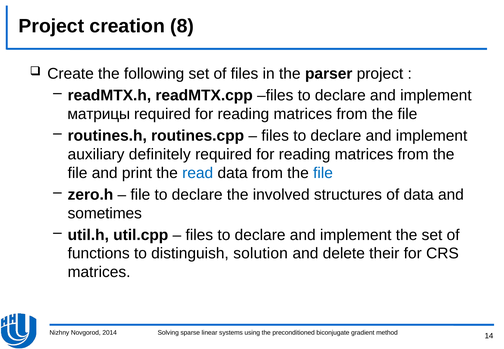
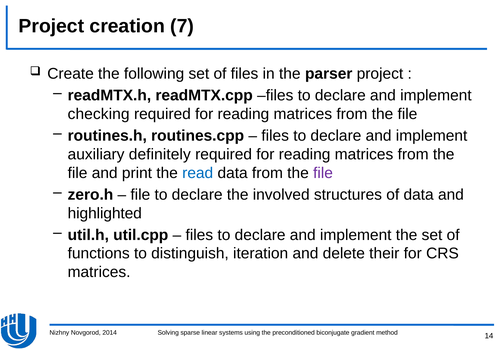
8: 8 -> 7 (182, 26)
матрицы: матрицы -> checking (99, 114)
file colour: blue -> purple (323, 173)
sometimes: sometimes -> highlighted (105, 213)
solution: solution -> iteration (261, 253)
